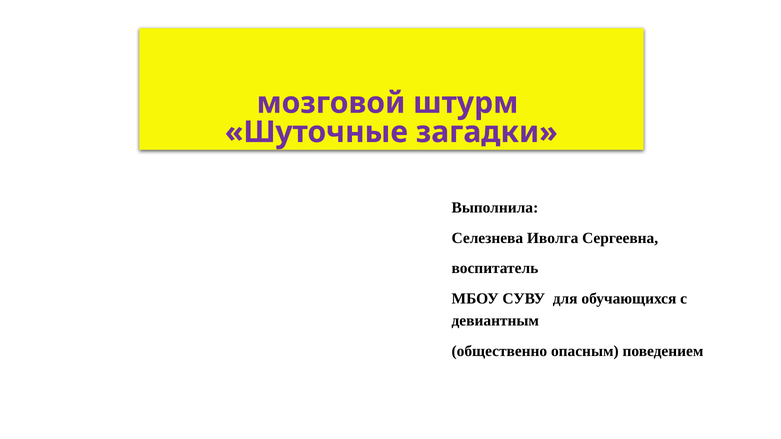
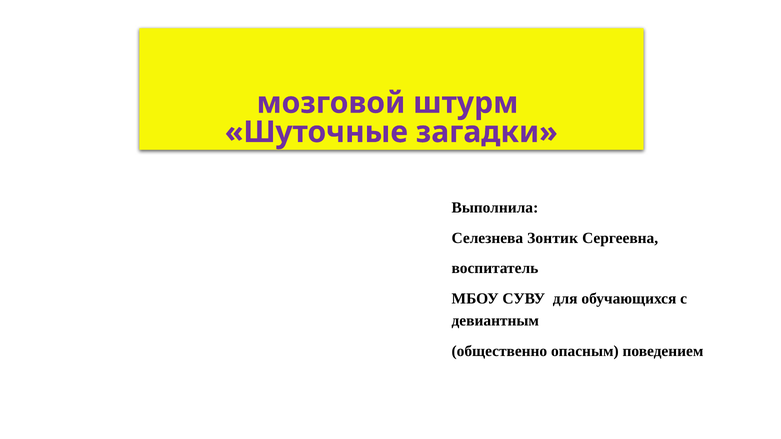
Иволга: Иволга -> Зонтик (553, 238)
